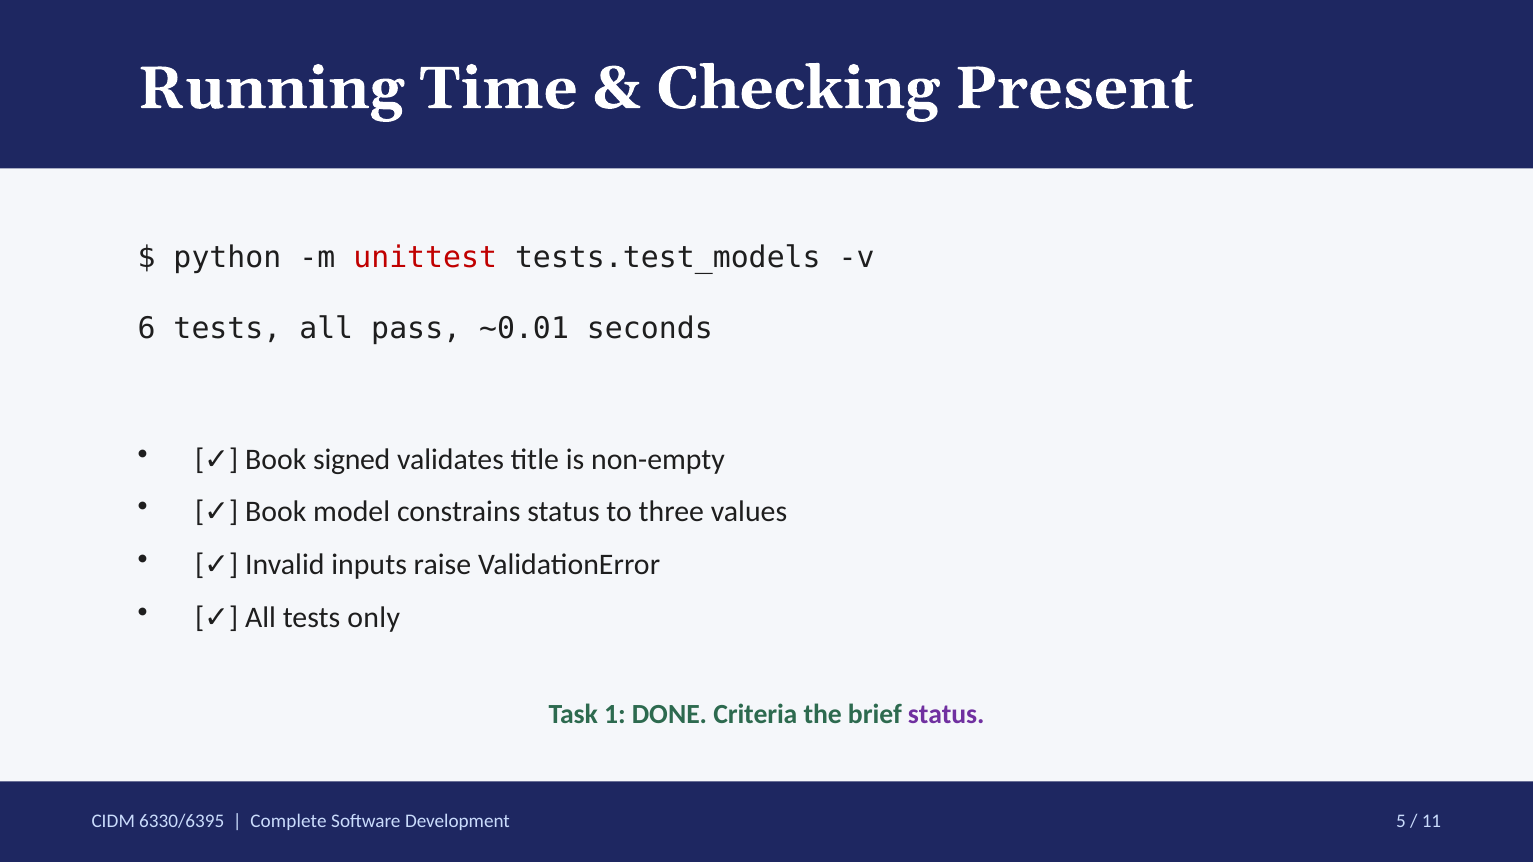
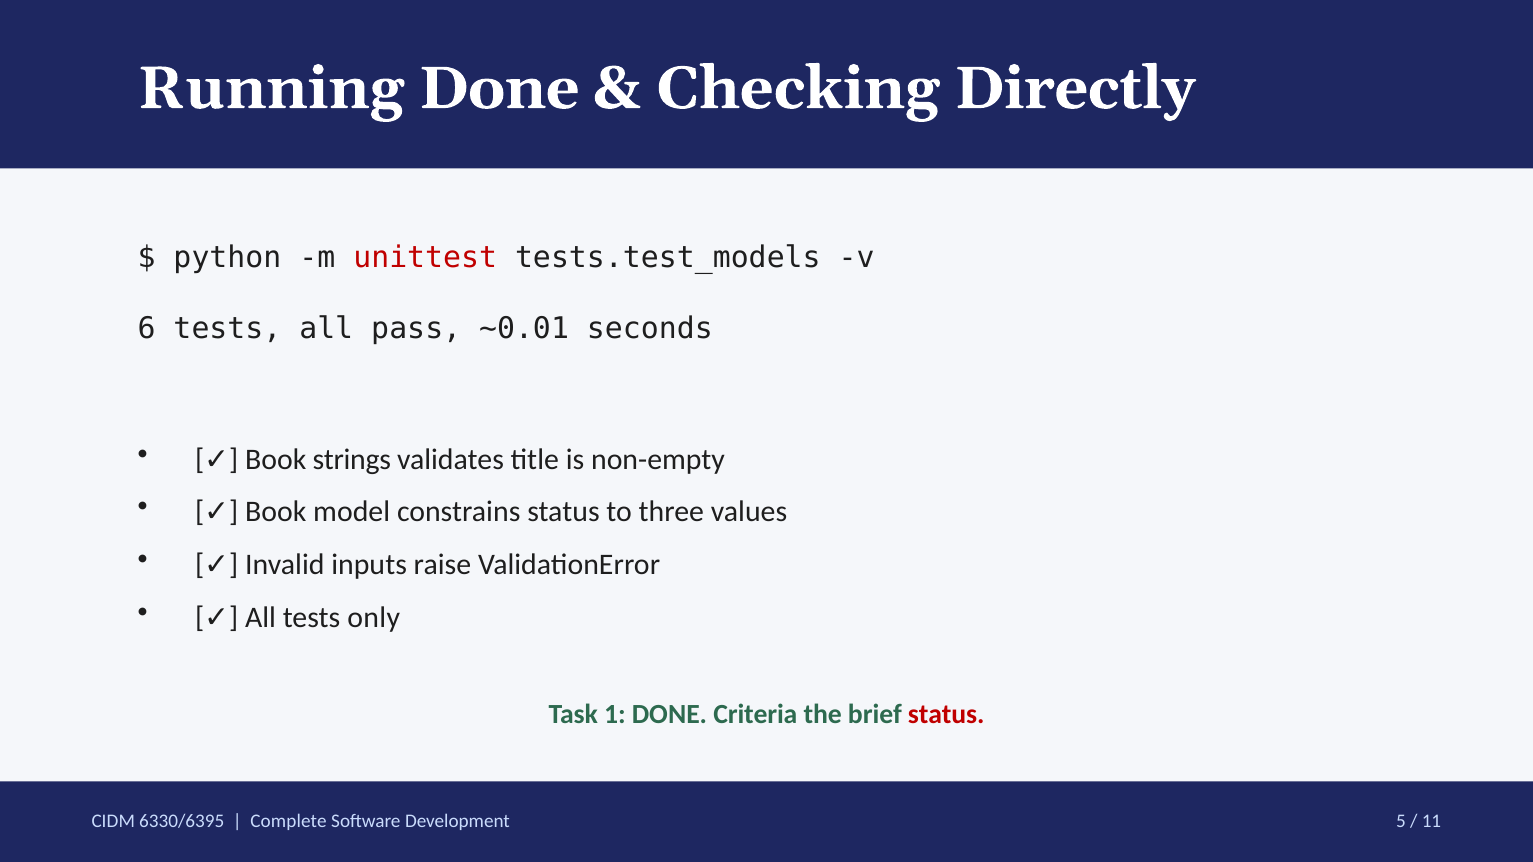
Running Time: Time -> Done (499, 88)
Present: Present -> Directly (1075, 88)
signed: signed -> strings (352, 459)
status colour: purple -> red (946, 715)
